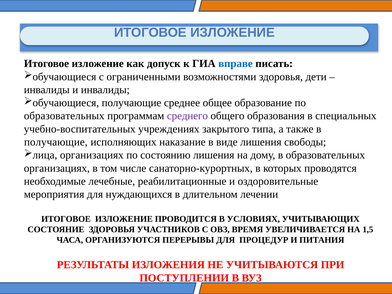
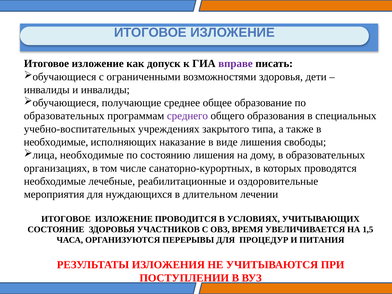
вправе colour: blue -> purple (235, 64)
получающие: получающие -> необходимые (56, 142)
организациях: организациях -> необходимые (92, 155)
